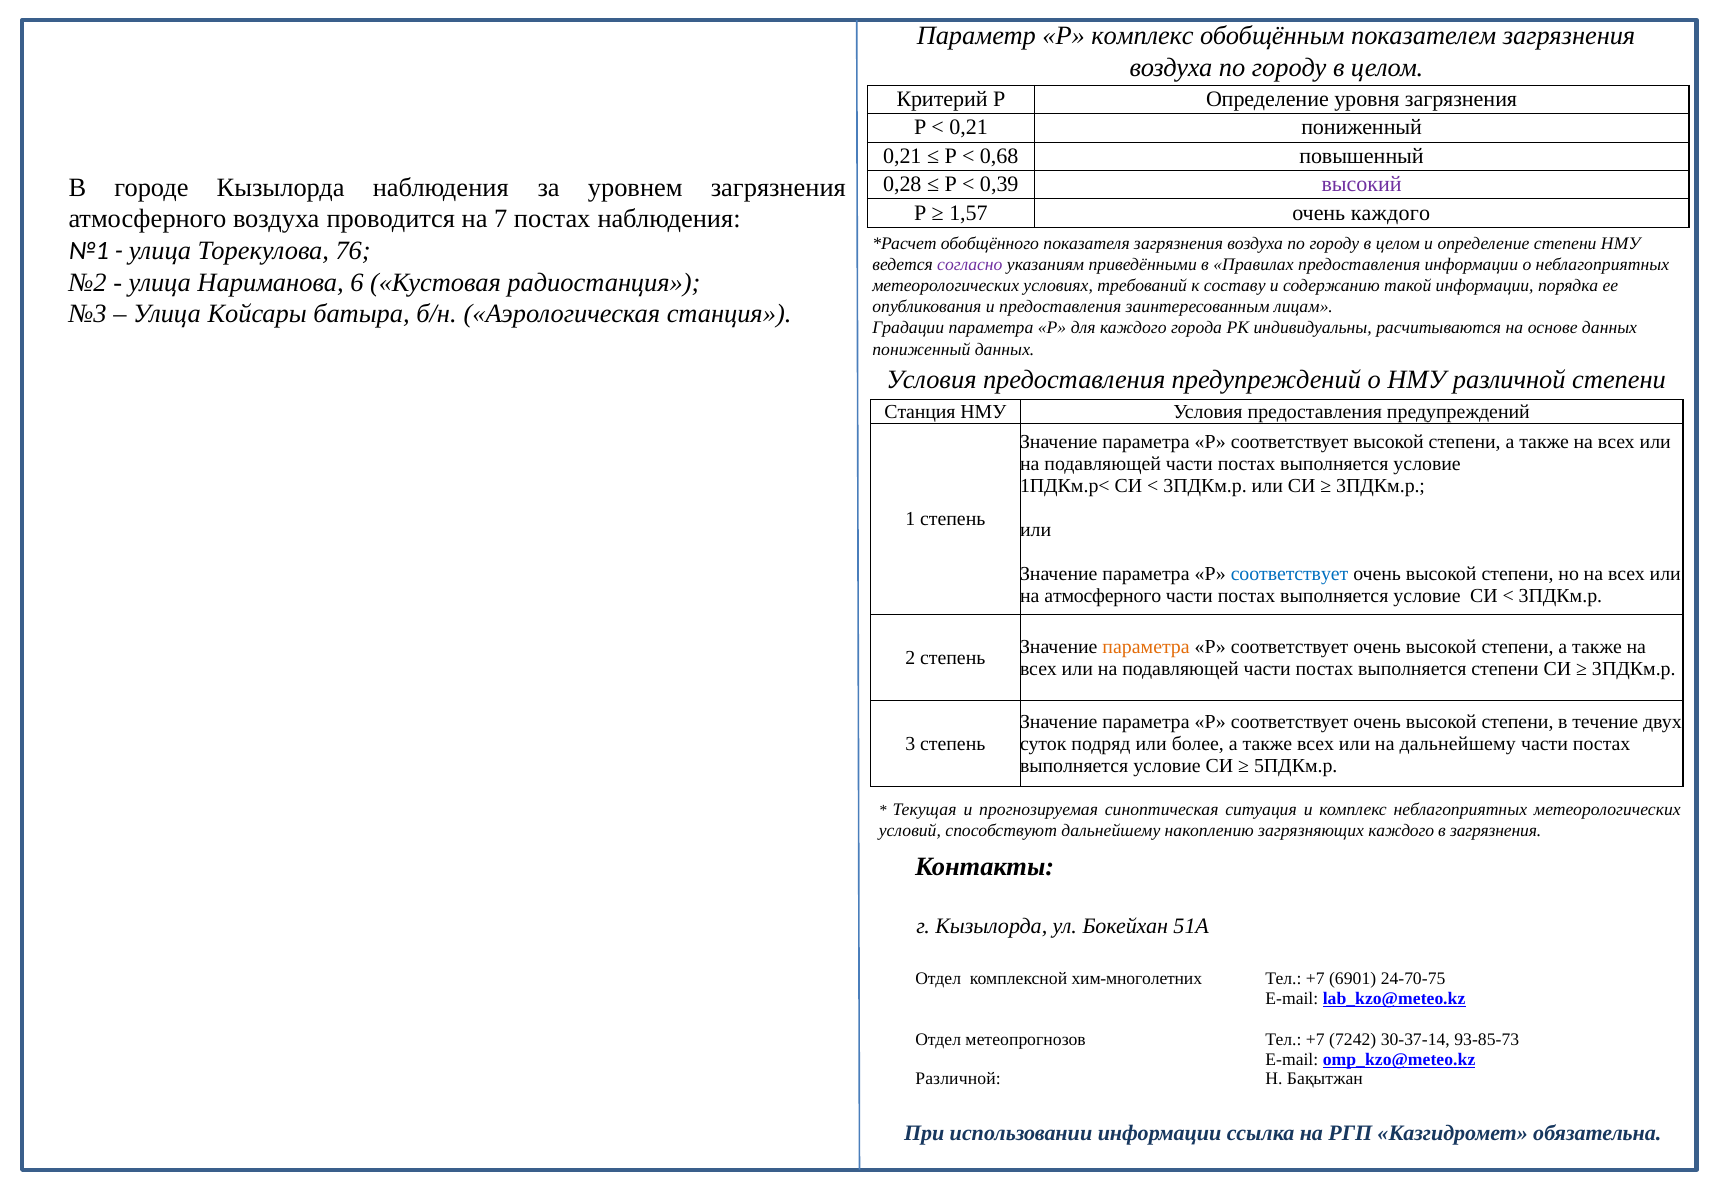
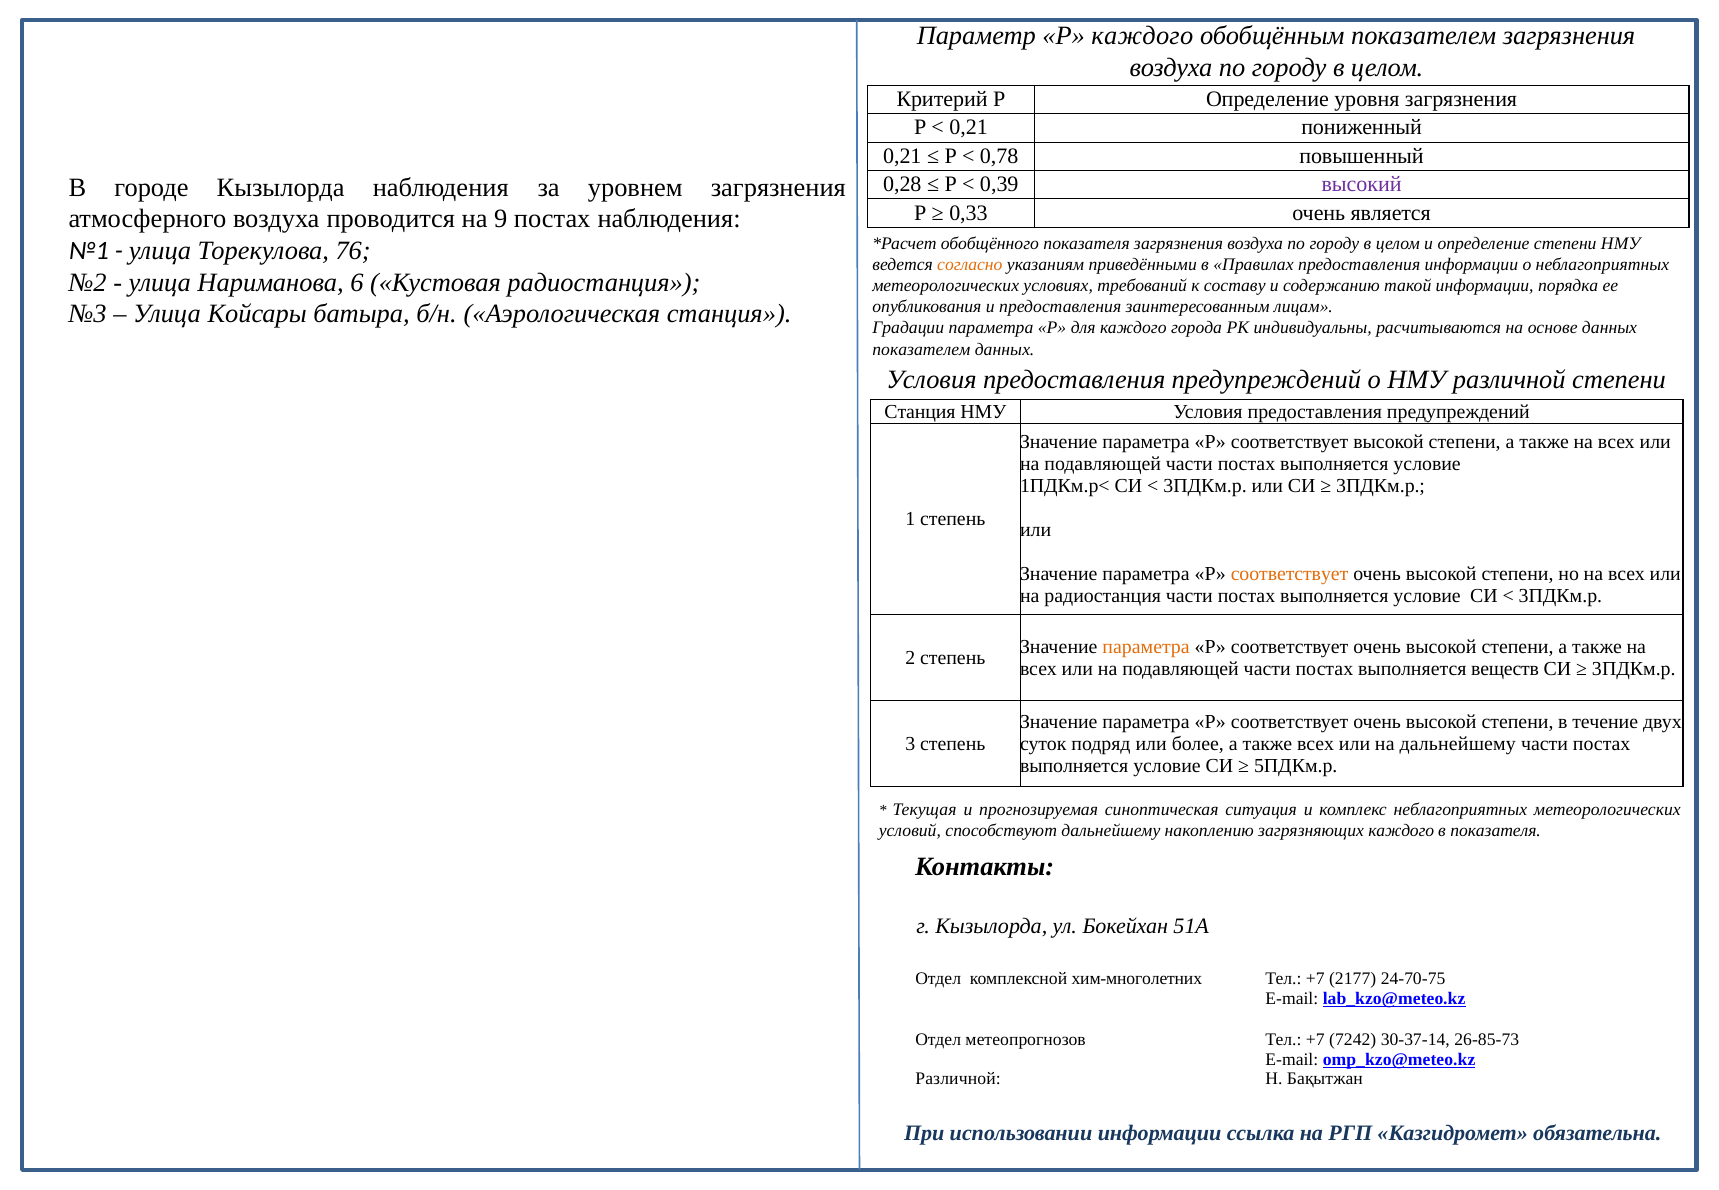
Р комплекс: комплекс -> каждого (1142, 36)
0,68: 0,68 -> 0,78 (999, 156)
1,57: 1,57 -> 0,33 (968, 213)
очень каждого: каждого -> является (1391, 213)
7: 7 -> 9 (501, 219)
согласно colour: purple -> orange (970, 265)
пониженный: пониженный -> показателем (921, 349)
соответствует colour: blue -> orange (1290, 574)
на атмосферного: атмосферного -> радиостанция (1103, 596)
выполняется степени: степени -> веществ (1505, 669)
в загрязнения: загрязнения -> показателя (1496, 831)
6901: 6901 -> 2177 (1353, 979)
93-85-73: 93-85-73 -> 26-85-73 (1487, 1040)
